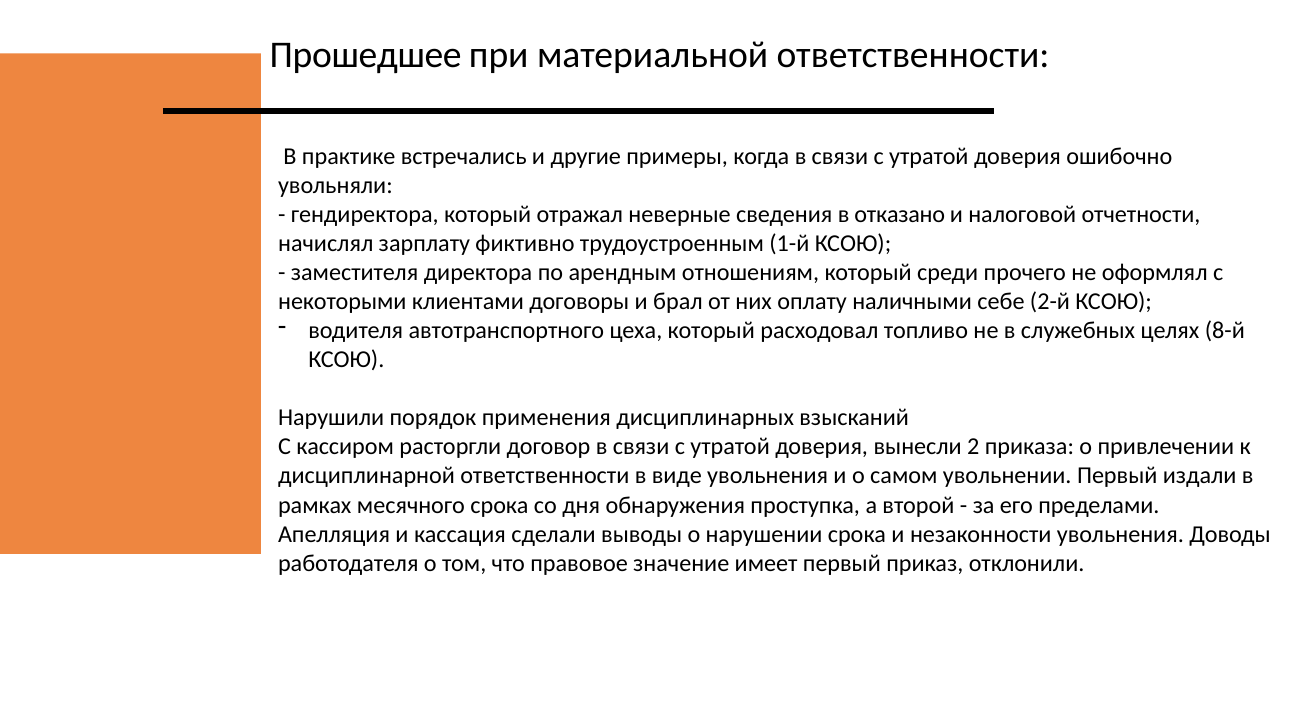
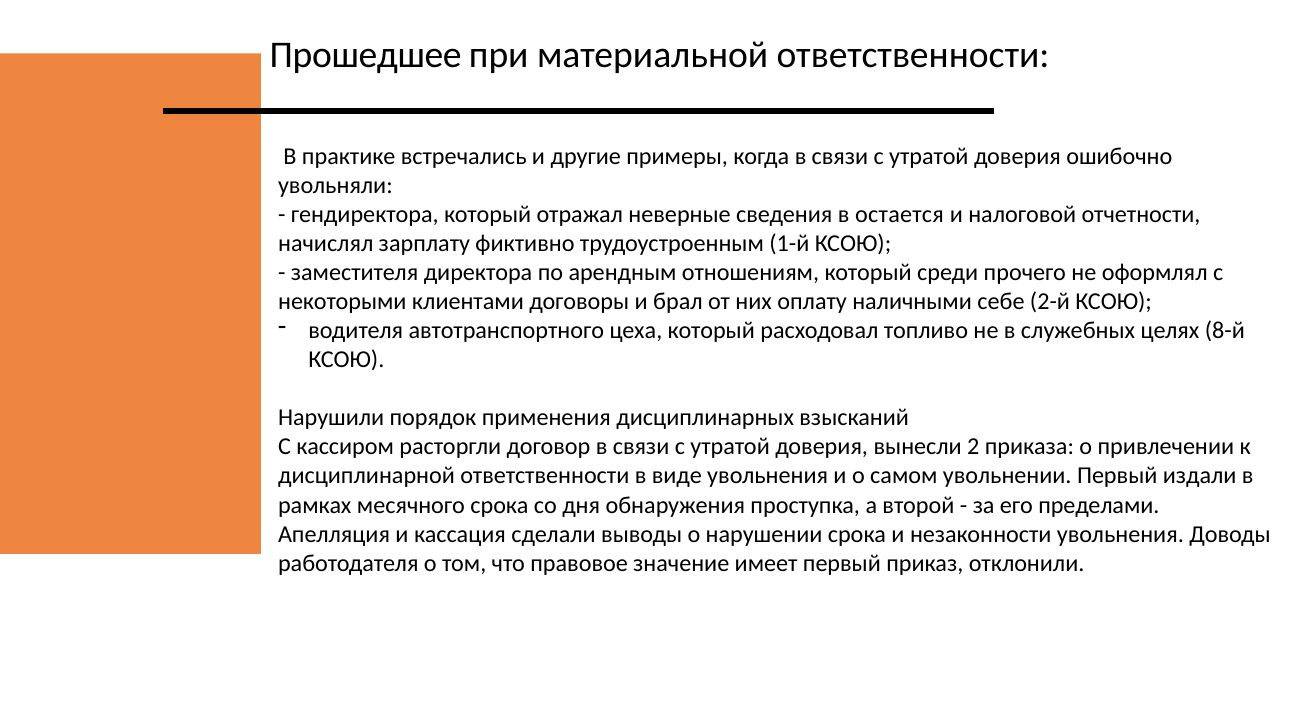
отказано: отказано -> остается (900, 215)
